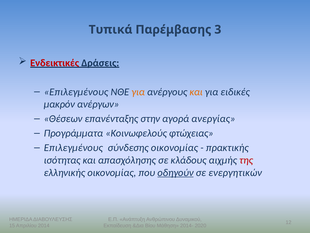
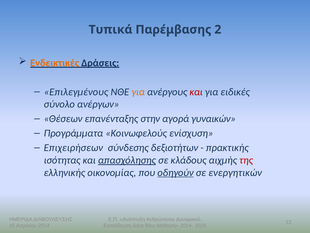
3: 3 -> 2 (218, 30)
Ενδεικτικές colour: red -> orange (55, 63)
και colour: orange -> red (196, 92)
μακρόν: μακρόν -> σύνολο (59, 104)
ανεργίας: ανεργίας -> γυναικών (213, 119)
φτώχειας: φτώχειας -> ενίσχυση (191, 133)
Επιλεγμένους: Επιλεγμένους -> Επιχειρήσεων (73, 147)
σύνδεσης οικονομίας: οικονομίας -> δεξιοτήτων (174, 147)
απασχόλησης underline: none -> present (127, 160)
